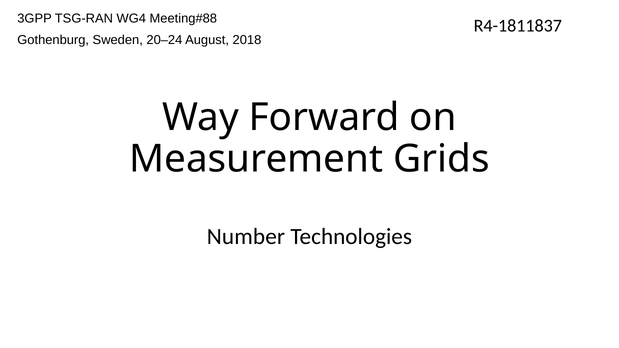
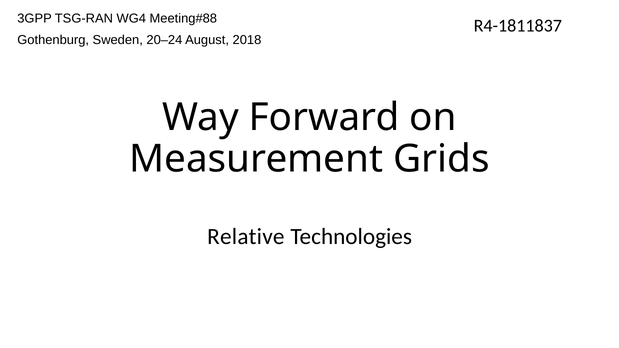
Number: Number -> Relative (246, 237)
